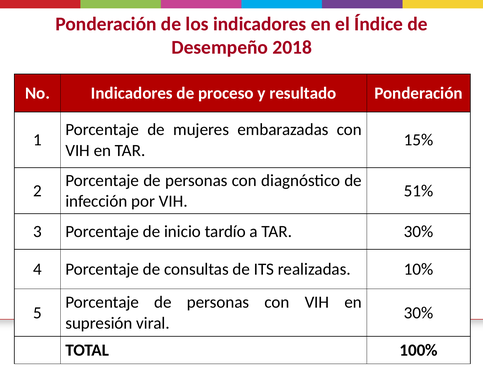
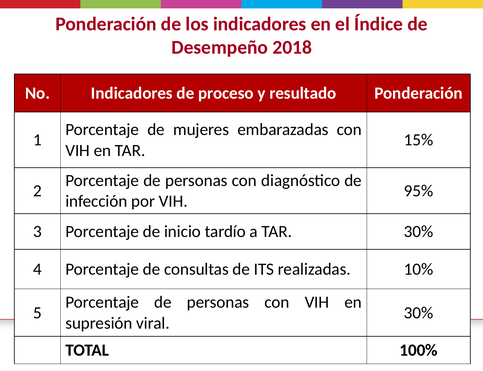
51%: 51% -> 95% (419, 191)
